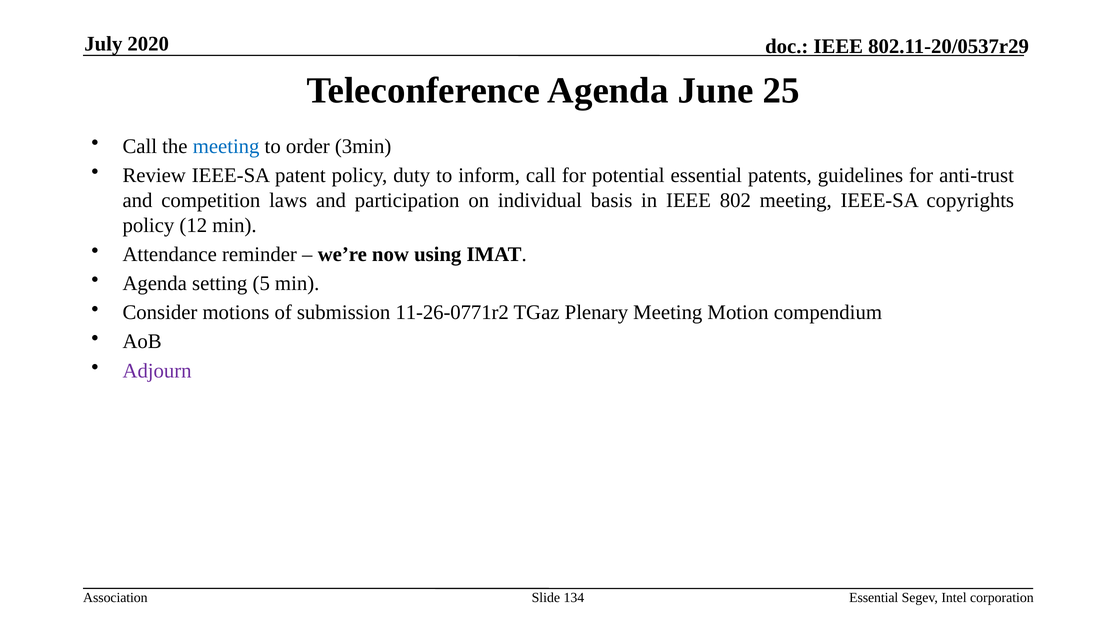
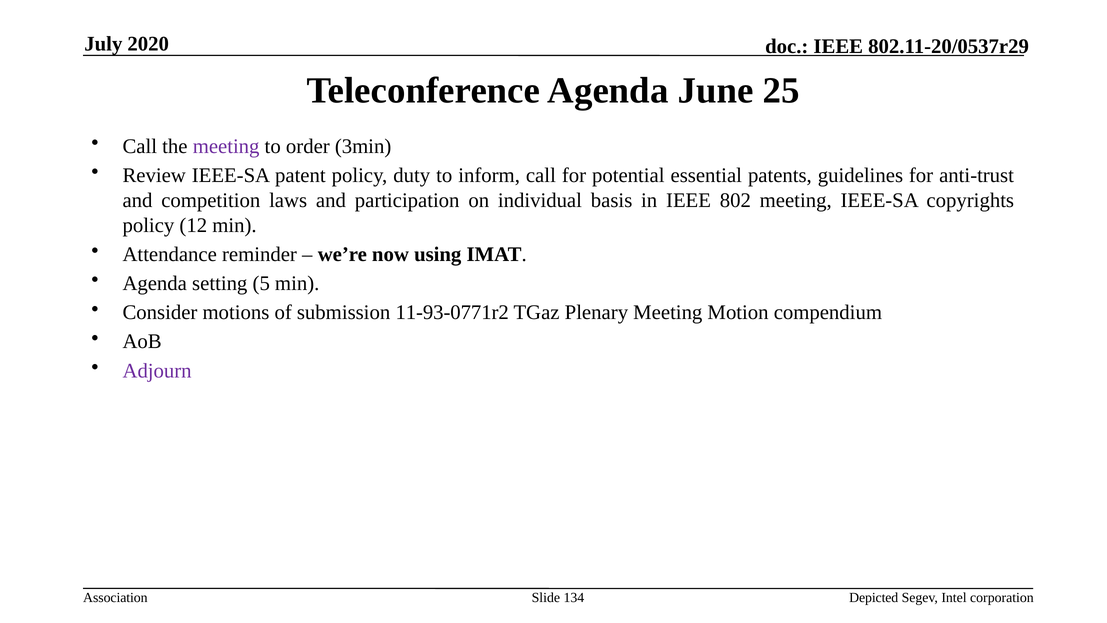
meeting colour: blue -> purple (226, 146)
11-26-0771r2: 11-26-0771r2 -> 11-93-0771r2 (452, 312)
Essential: Essential -> Depicted (874, 597)
